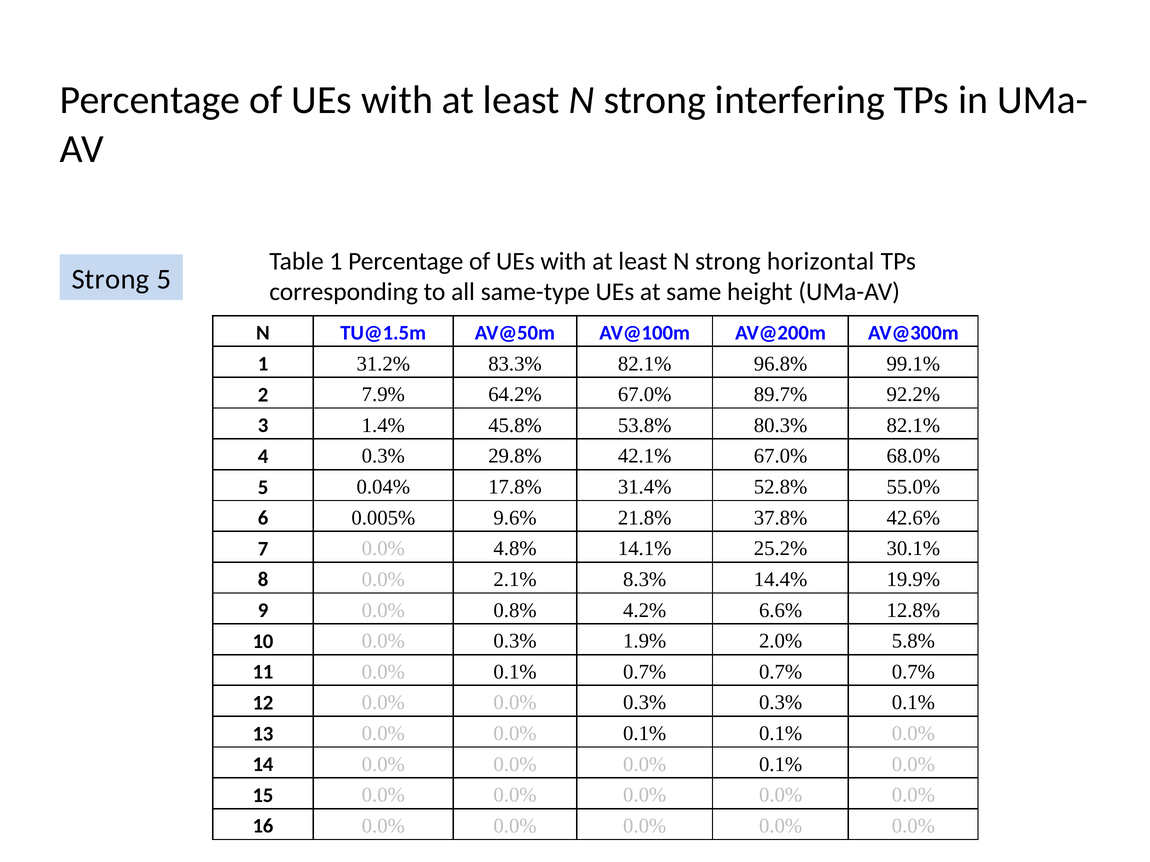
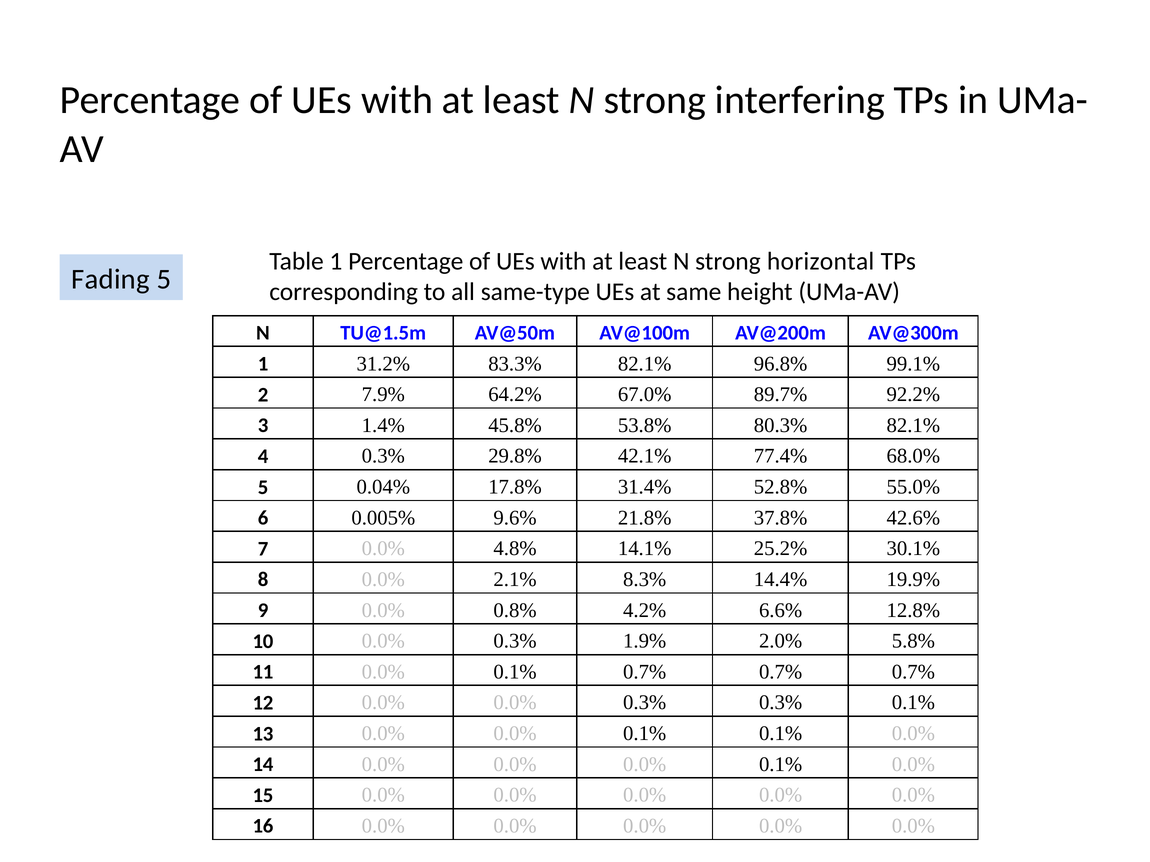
Strong: Strong -> Fading (111, 279)
42.1% 67.0%: 67.0% -> 77.4% (781, 456)
